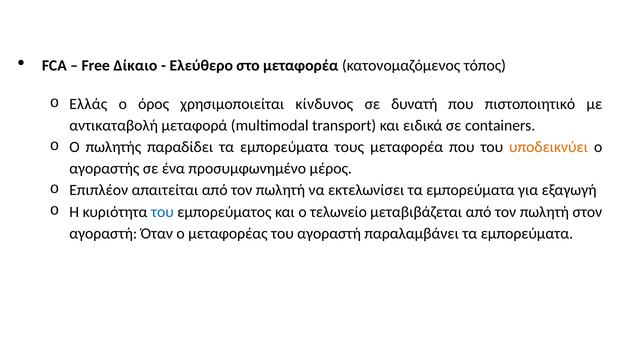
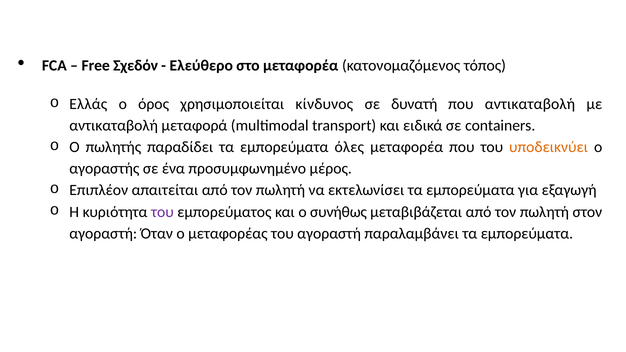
Δίκαιο: Δίκαιο -> Σχεδόν (136, 66)
που πιστοποιητικό: πιστοποιητικό -> αντικαταβολή (530, 104)
τους: τους -> όλες (349, 147)
του colour: blue -> purple (162, 212)
τελωνείο: τελωνείο -> συνήθως (338, 212)
